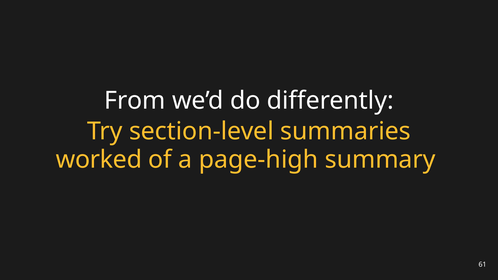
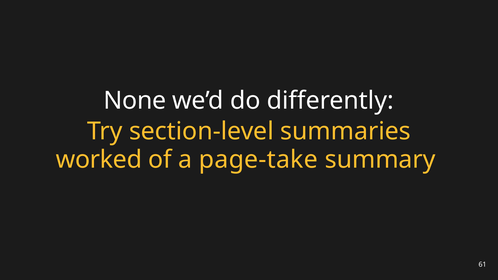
From: From -> None (135, 101)
page-high: page-high -> page-take (258, 160)
